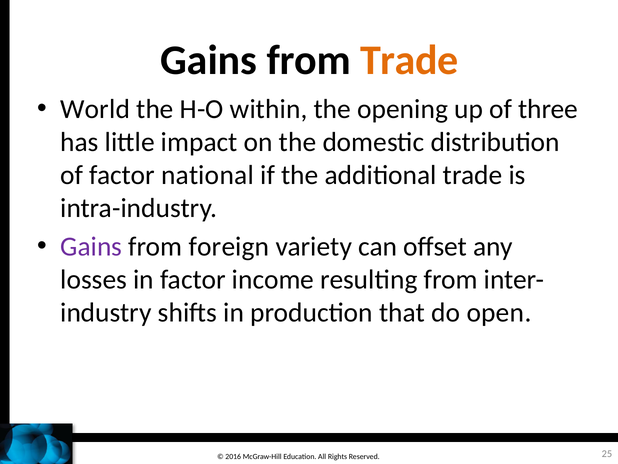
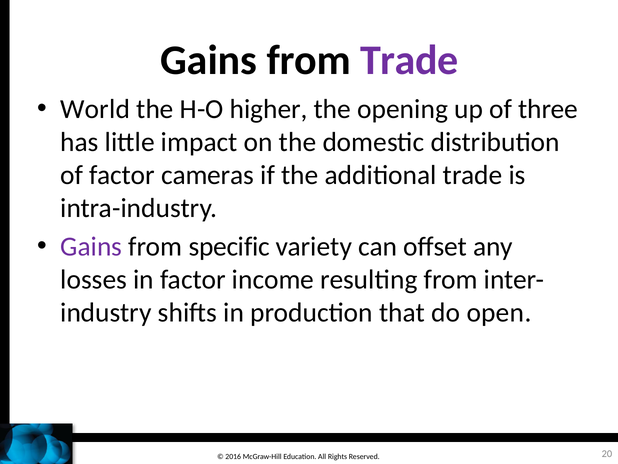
Trade colour: orange -> purple (409, 60)
within: within -> higher (269, 109)
national: national -> cameras (208, 175)
foreign: foreign -> specific (229, 246)
25: 25 -> 20 (607, 453)
